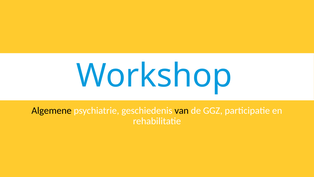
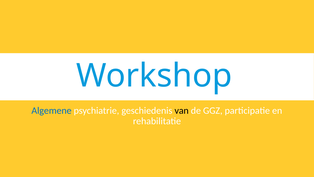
Algemene colour: black -> blue (51, 110)
